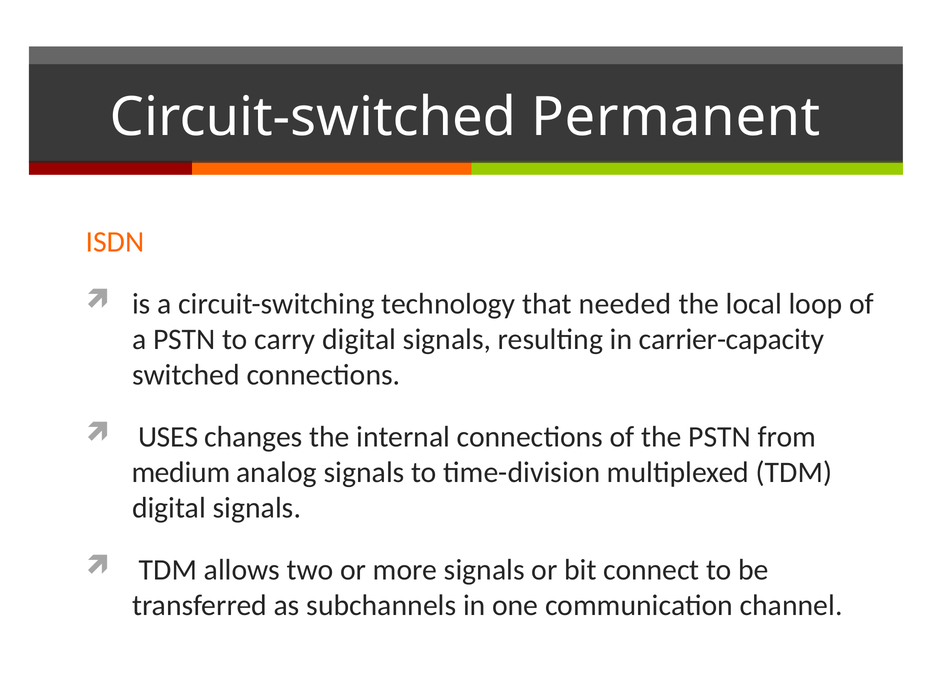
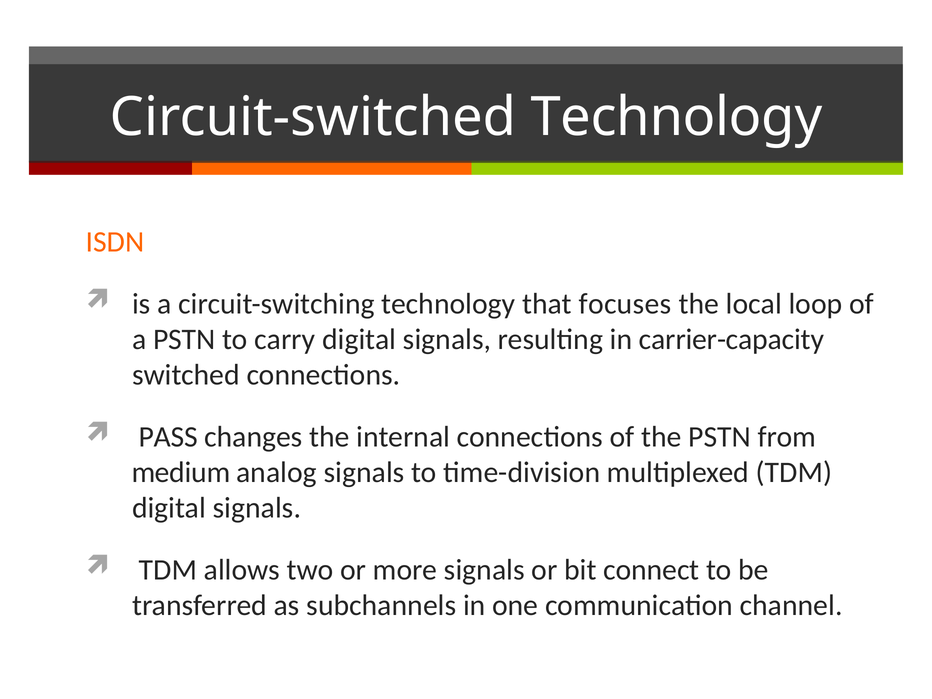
Circuit-switched Permanent: Permanent -> Technology (676, 117)
needed: needed -> focuses (625, 304)
USES: USES -> PASS (168, 437)
